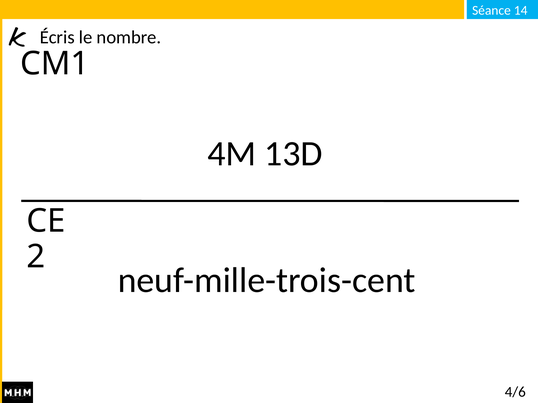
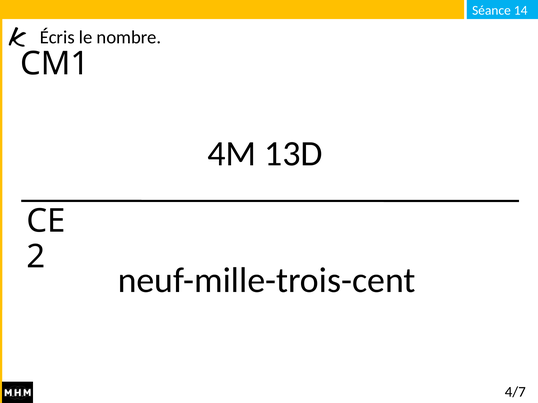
4/6: 4/6 -> 4/7 (515, 392)
